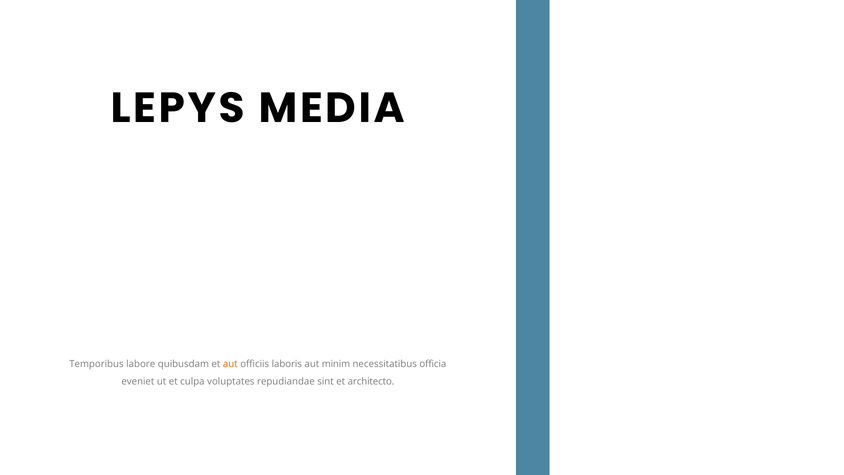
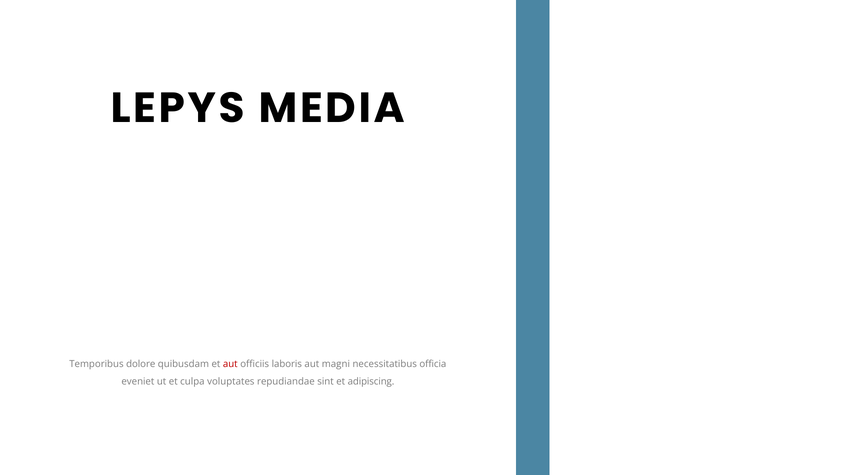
labore: labore -> dolore (141, 364)
aut colour: orange -> red (230, 364)
minim: minim -> magni (336, 364)
architecto: architecto -> adipiscing (371, 381)
